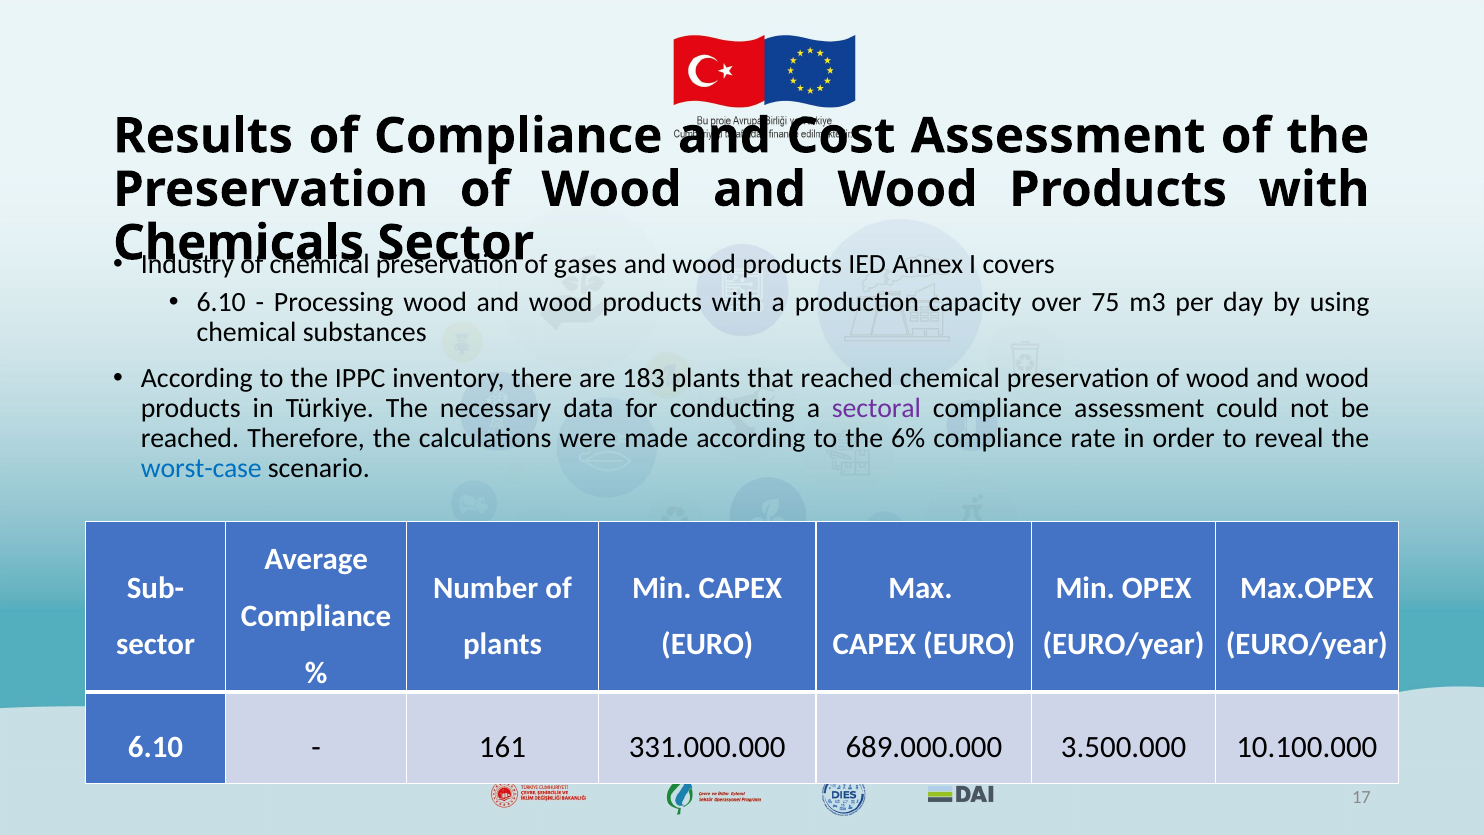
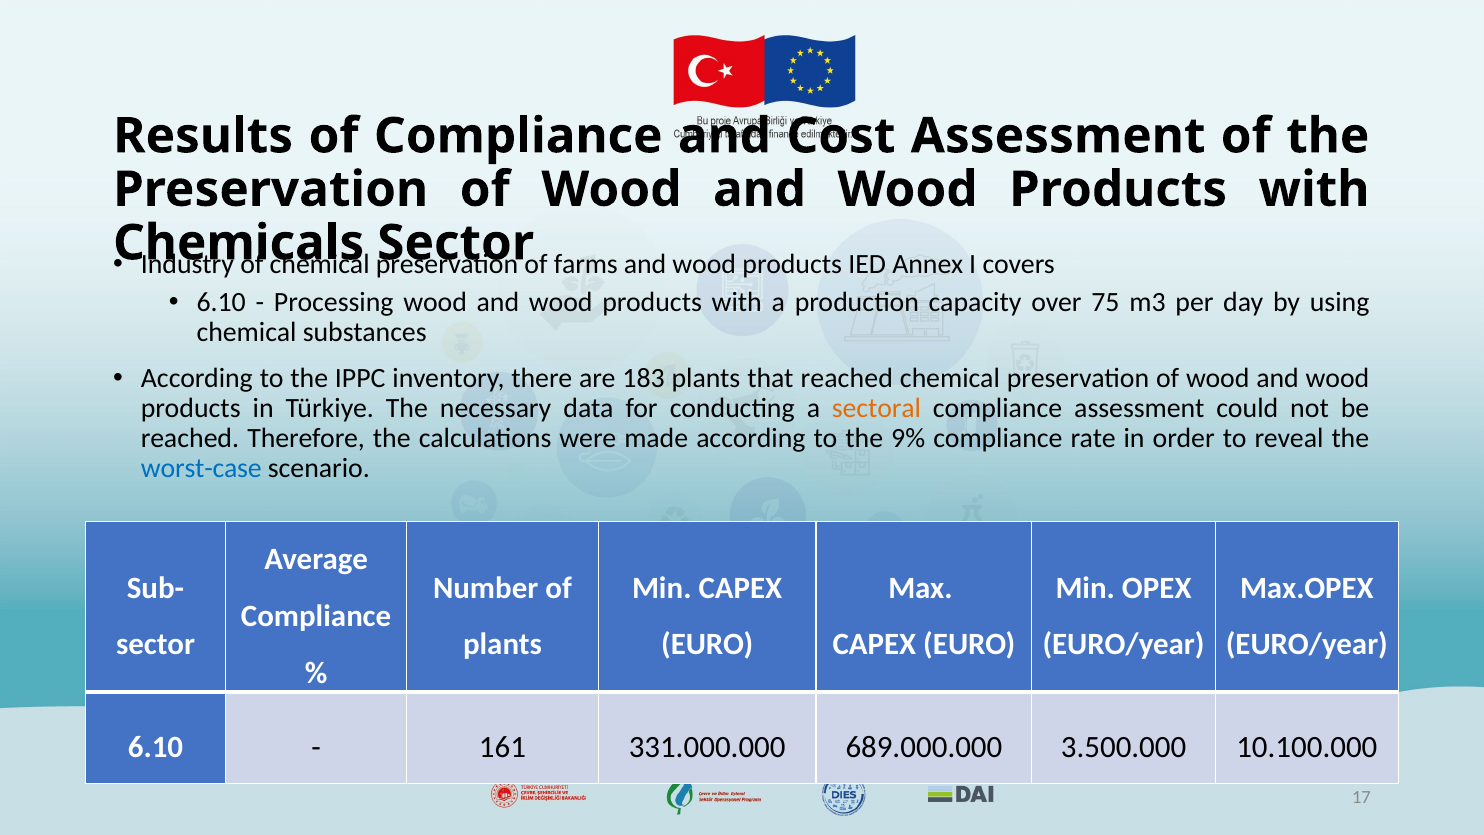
gases: gases -> farms (586, 264)
sectoral colour: purple -> orange (876, 408)
6%: 6% -> 9% (908, 438)
